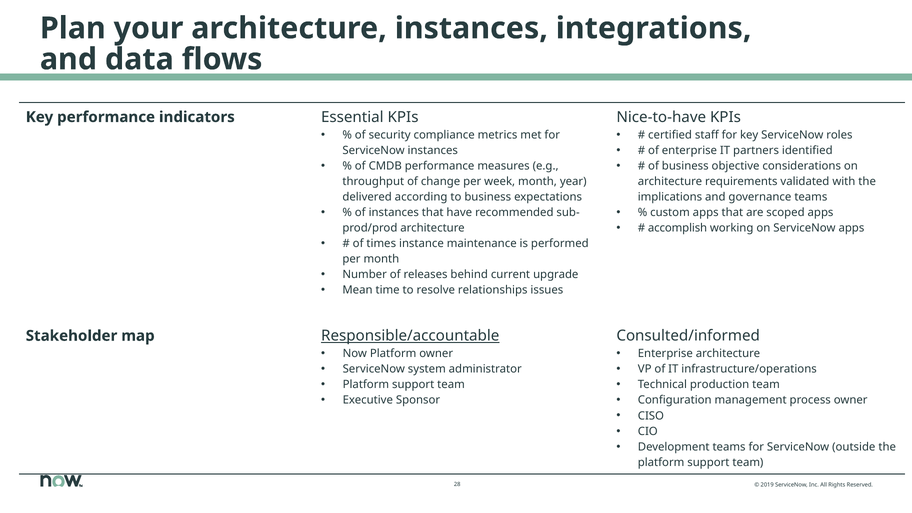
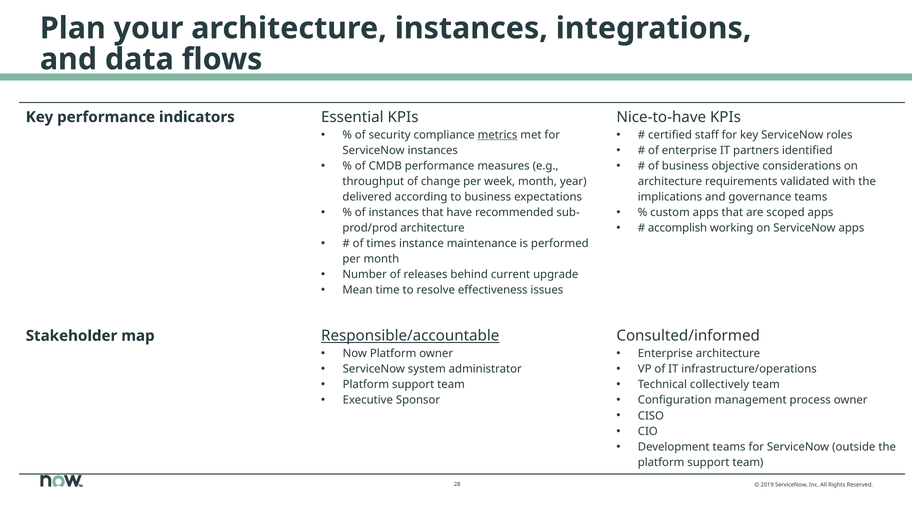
metrics underline: none -> present (497, 135)
relationships: relationships -> effectiveness (493, 290)
production: production -> collectively (720, 385)
